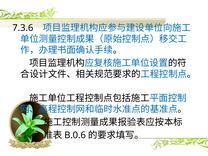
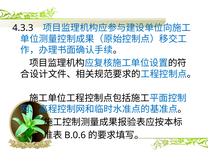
7.3.6: 7.3.6 -> 4.3.3 (23, 28)
